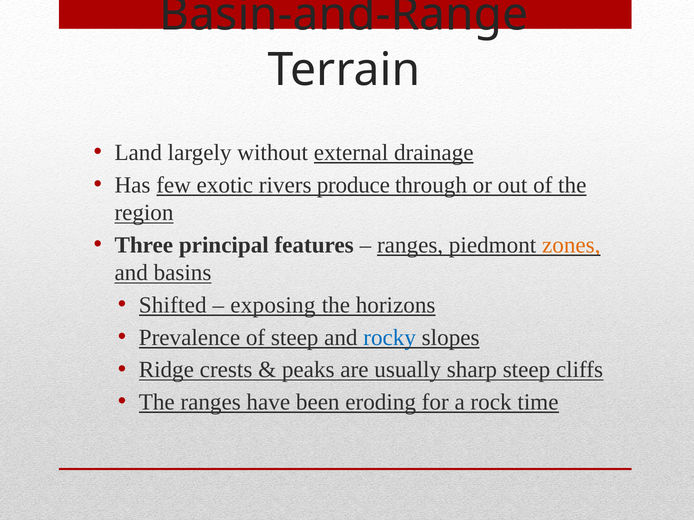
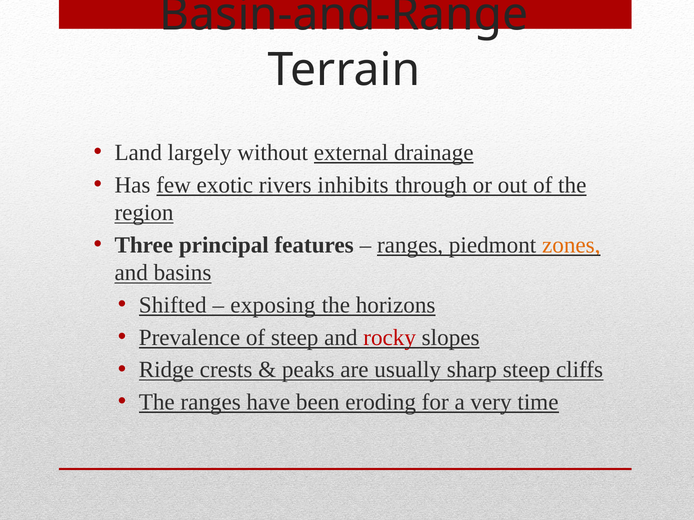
produce: produce -> inhibits (353, 185)
rocky colour: blue -> red (390, 338)
rock: rock -> very (491, 403)
